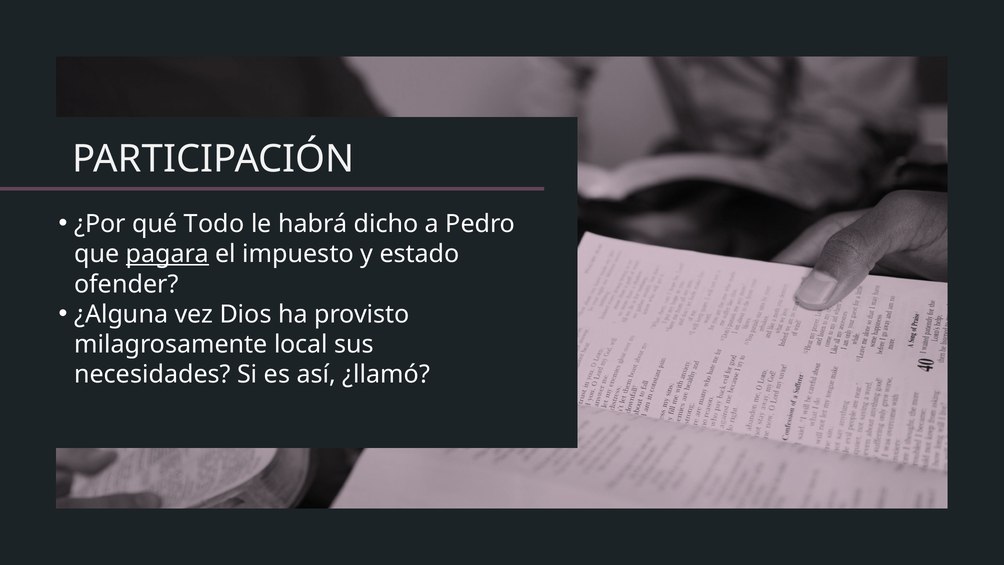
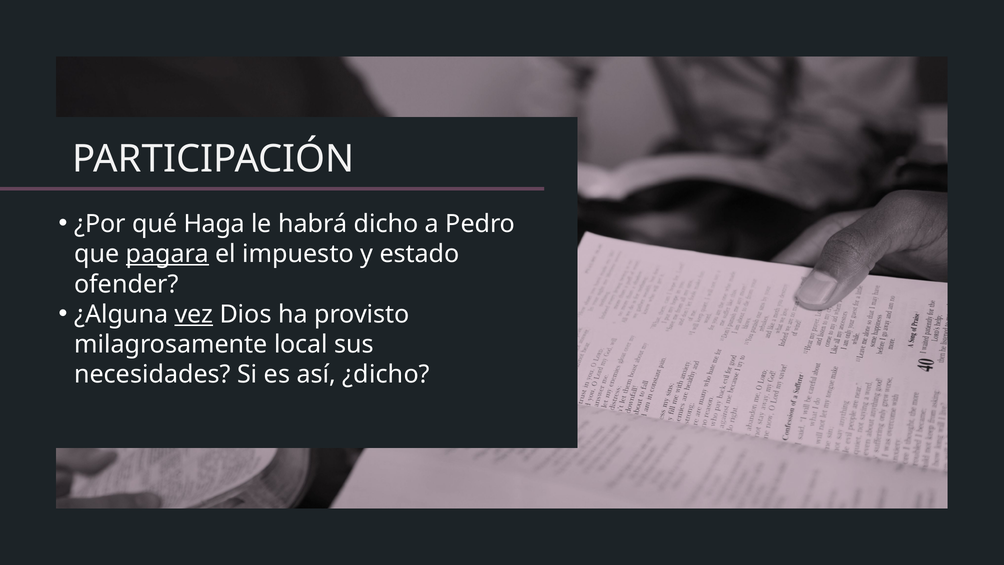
Todo: Todo -> Haga (214, 224)
vez underline: none -> present (194, 314)
¿llamó: ¿llamó -> ¿dicho (386, 374)
